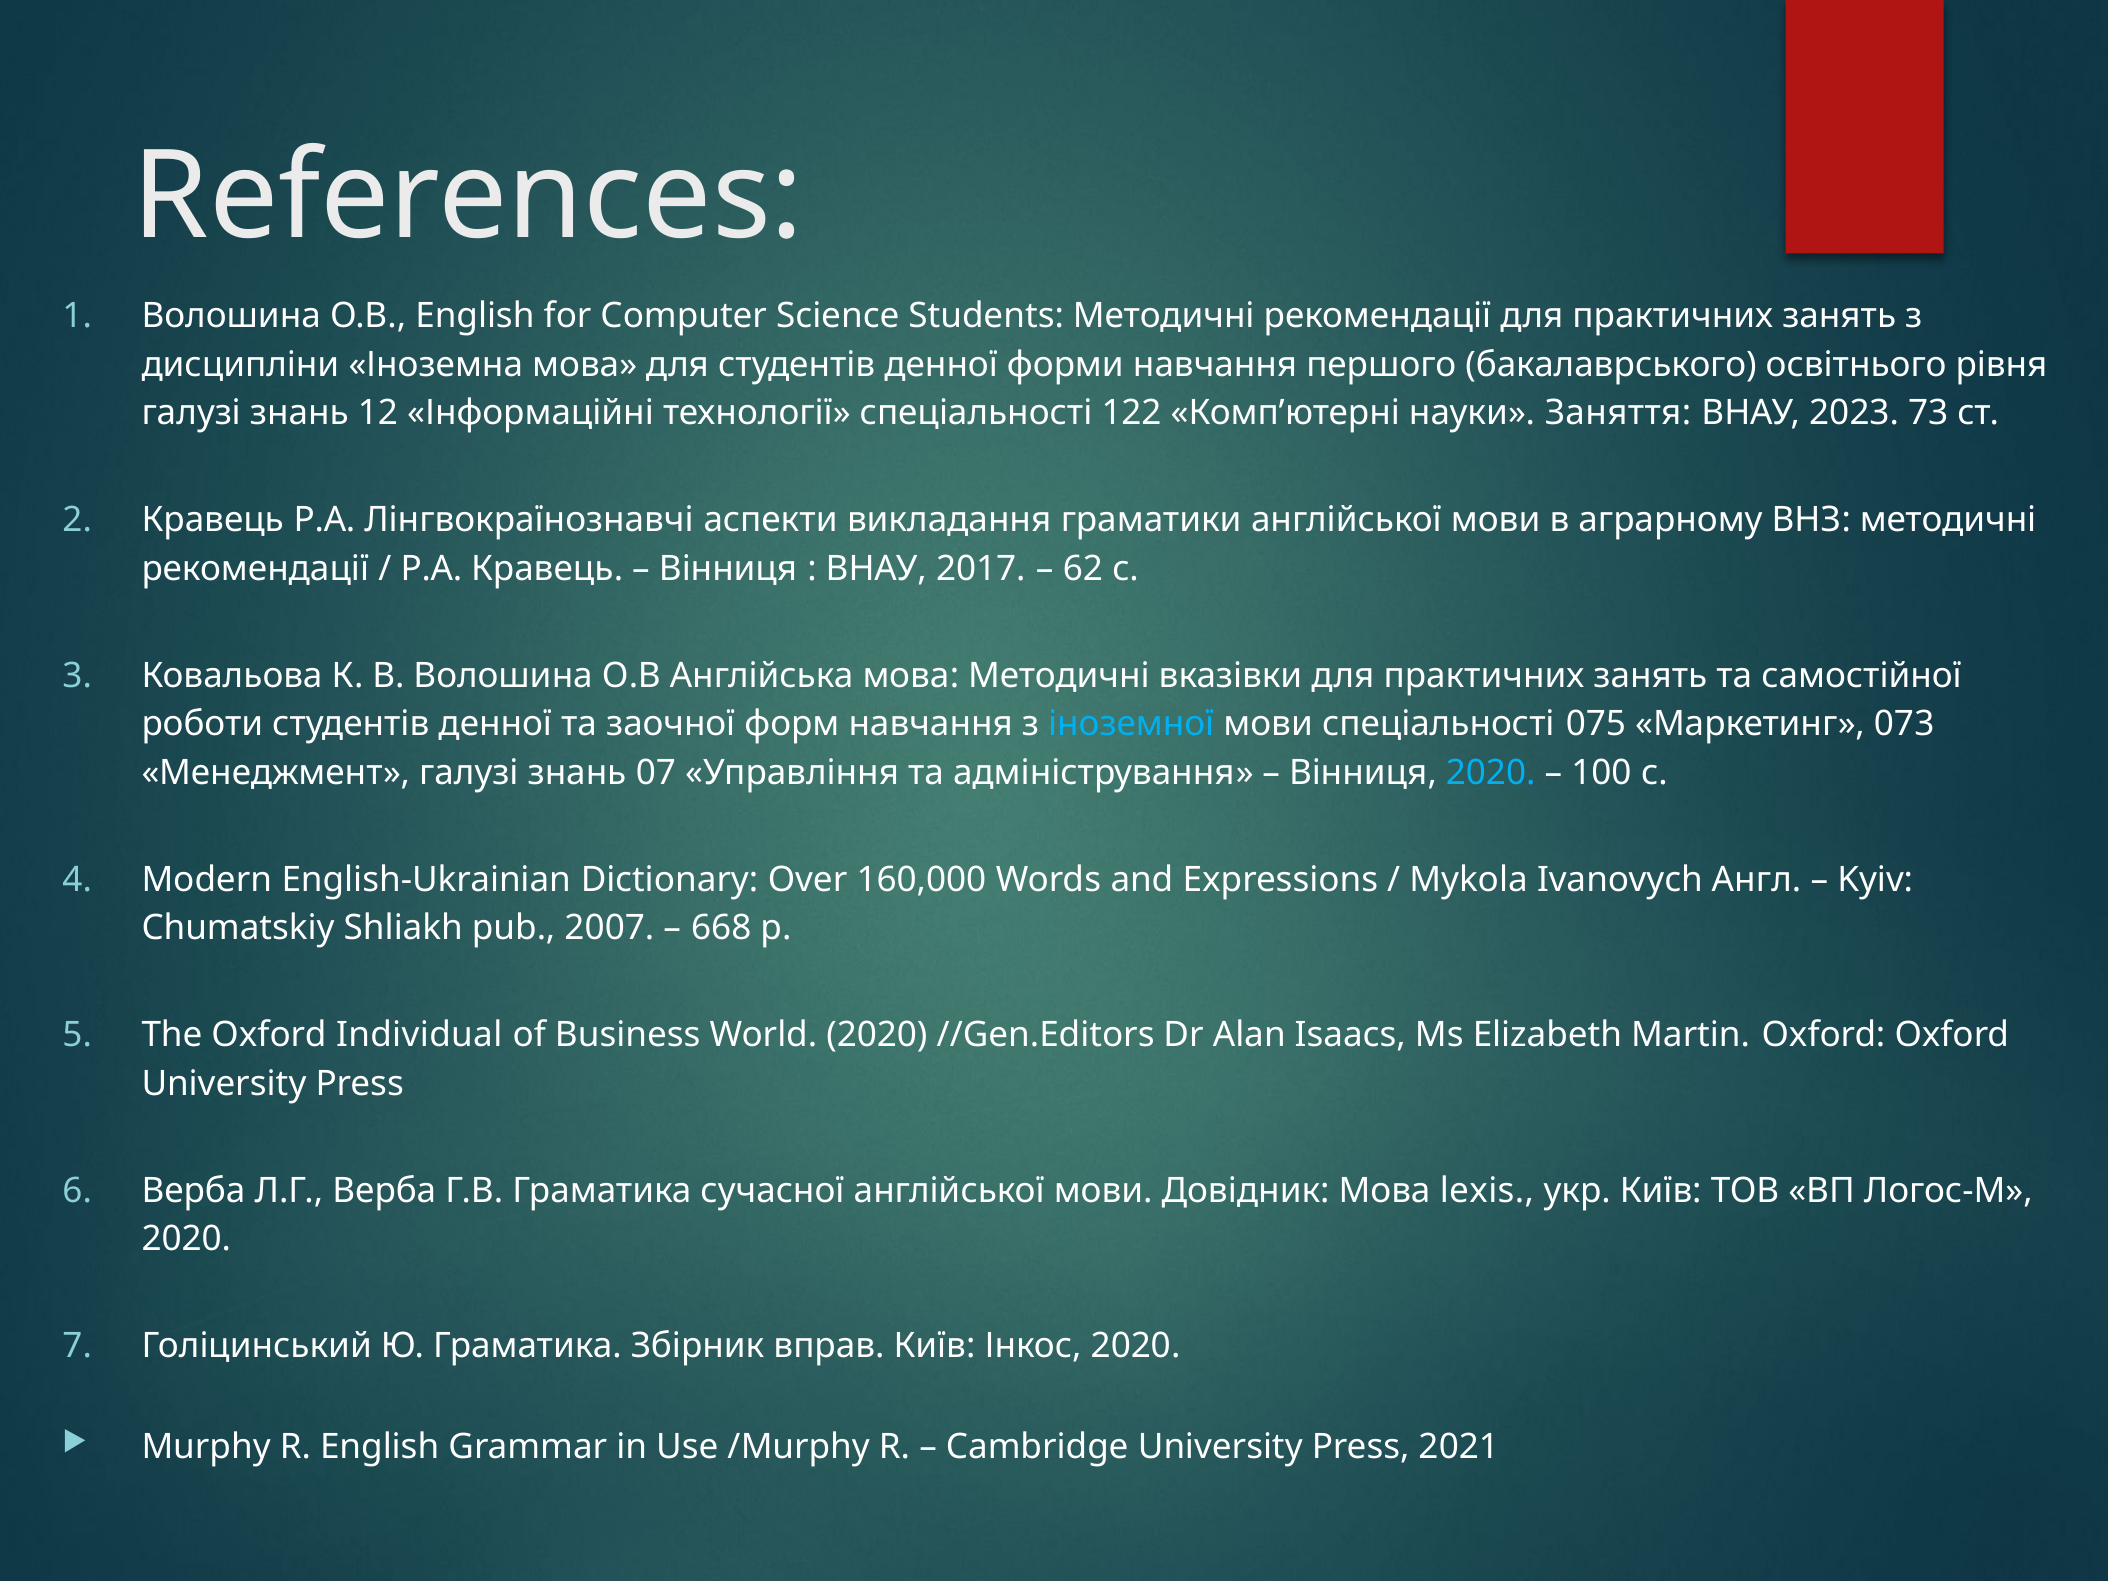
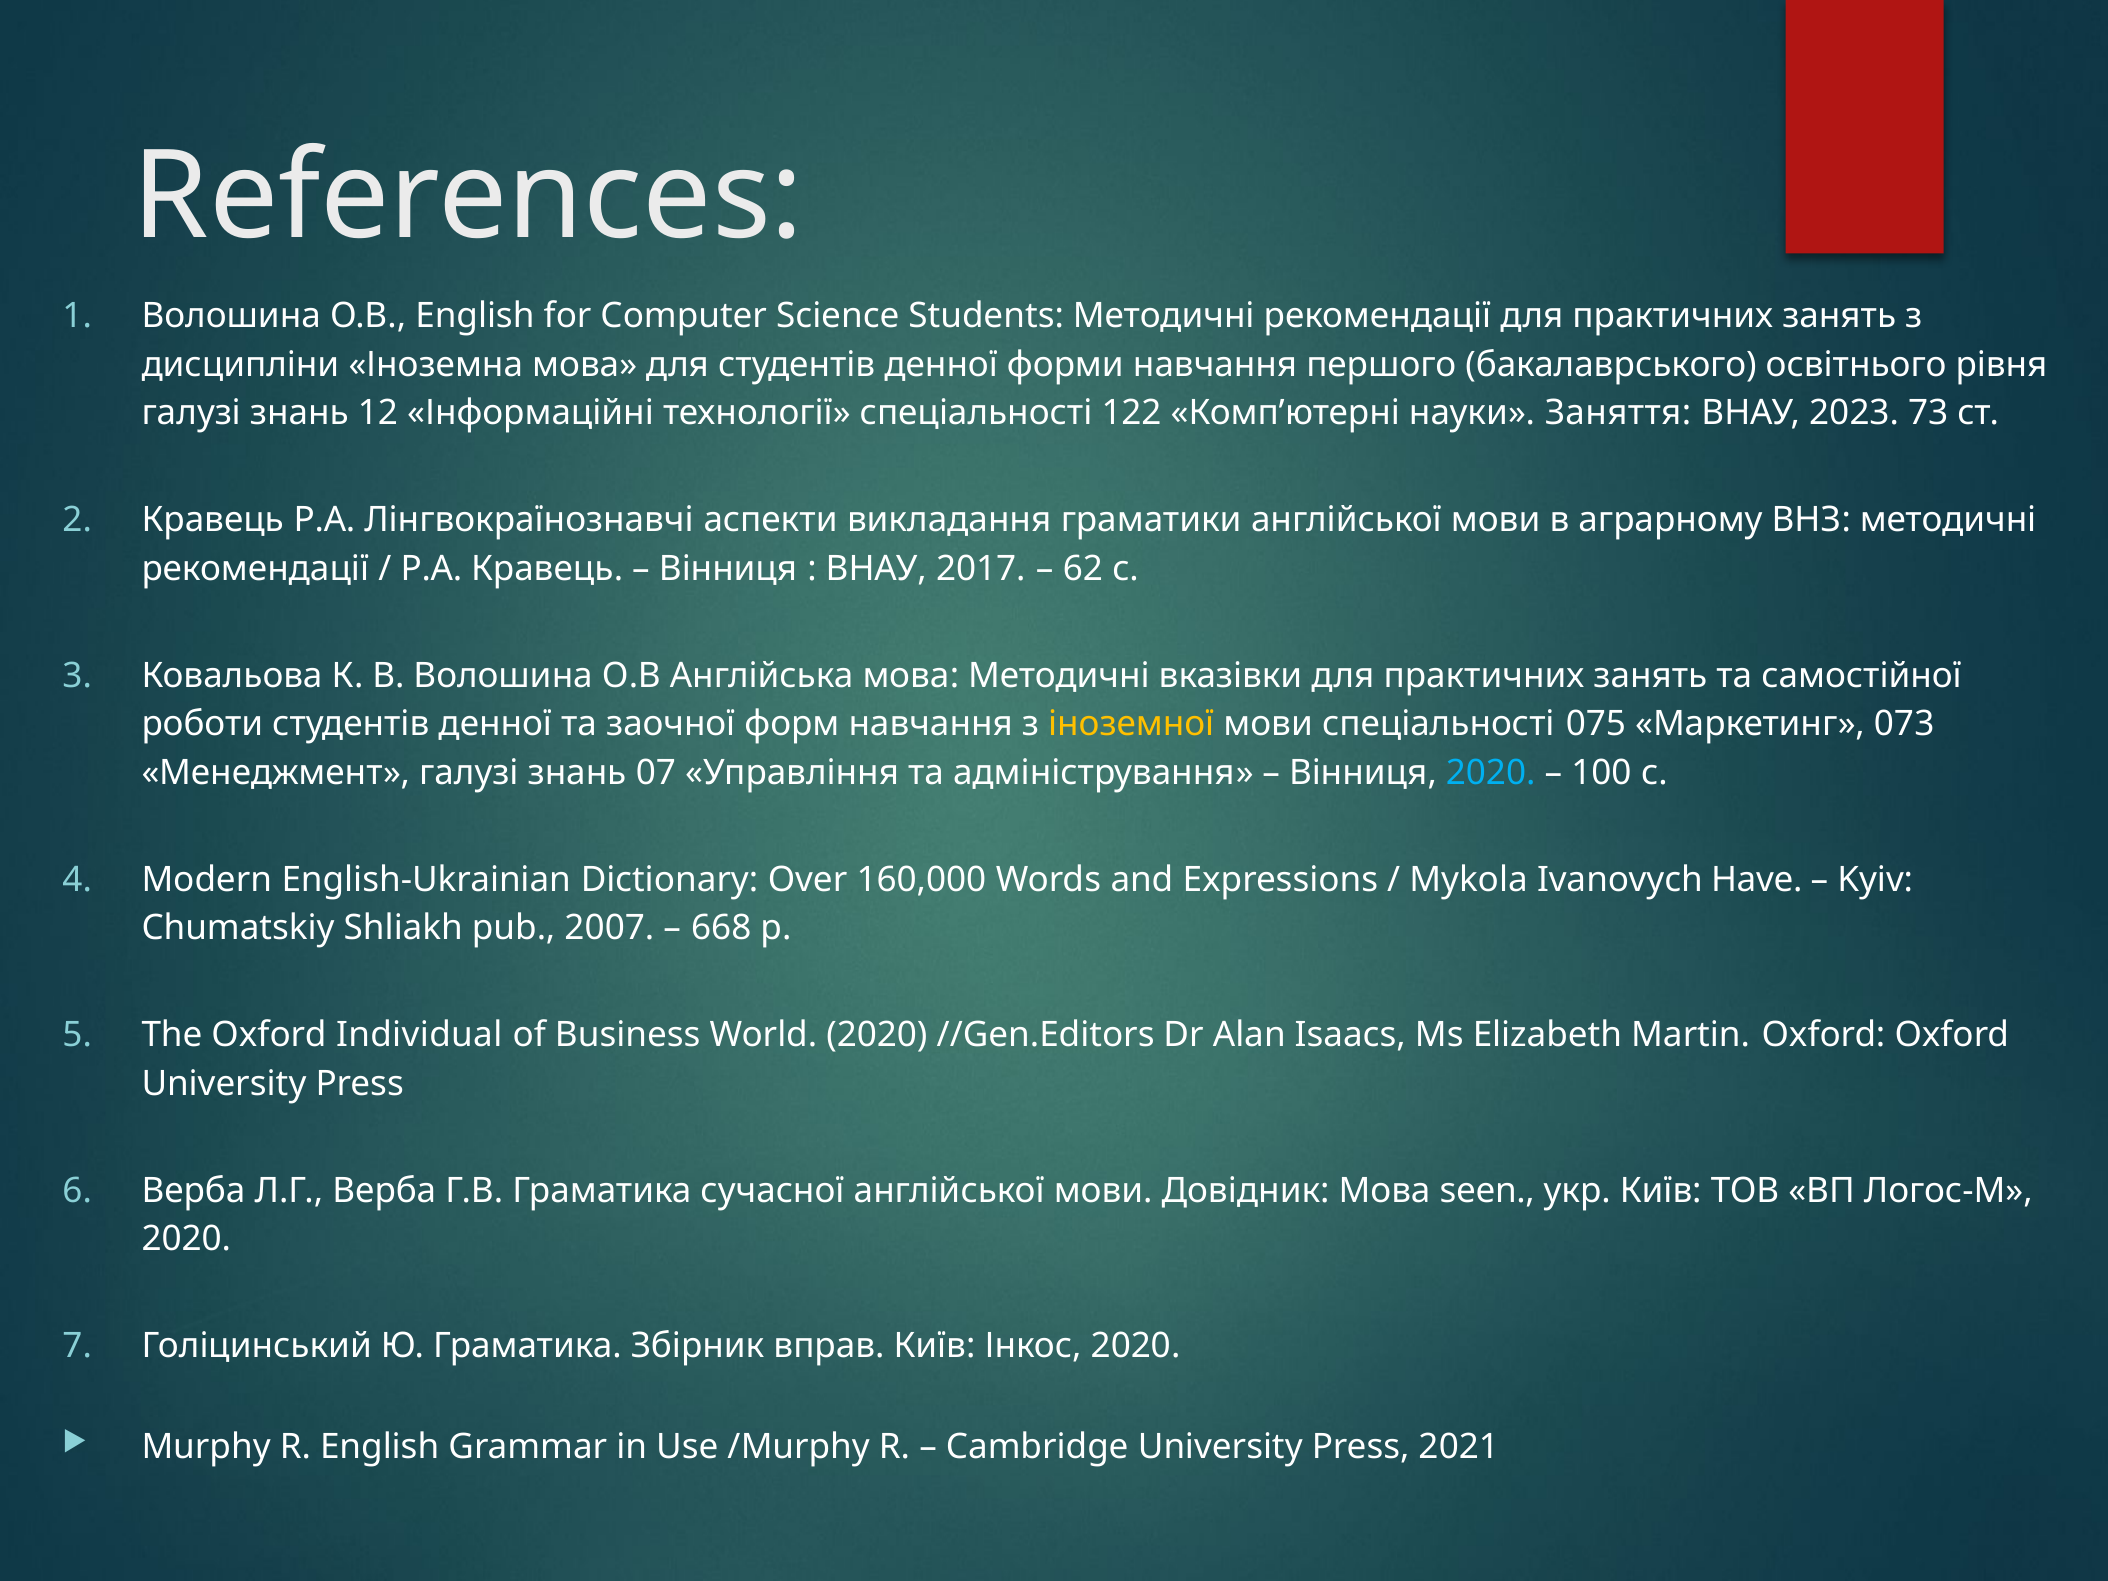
іноземної colour: light blue -> yellow (1131, 724)
Англ: Англ -> Have (1757, 880)
lexis: lexis -> seen (1487, 1191)
